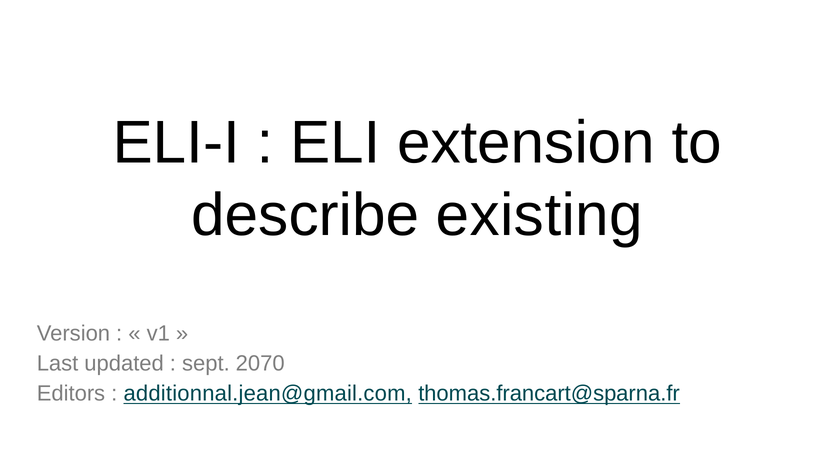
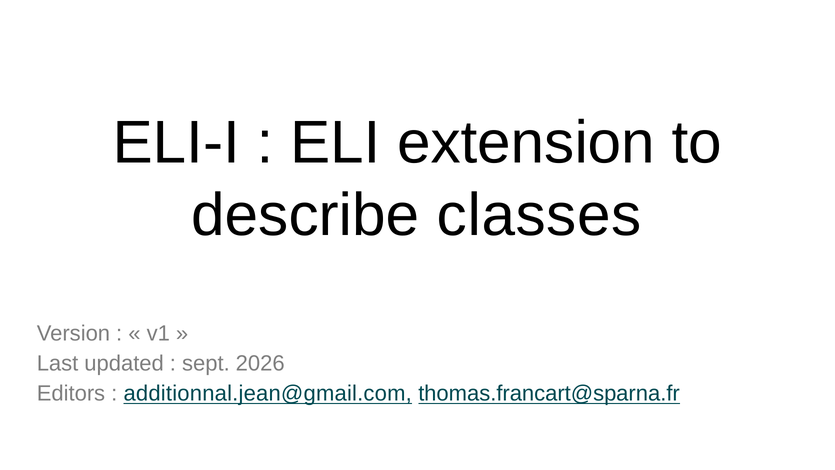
existing: existing -> classes (539, 215)
2070: 2070 -> 2026 (260, 363)
